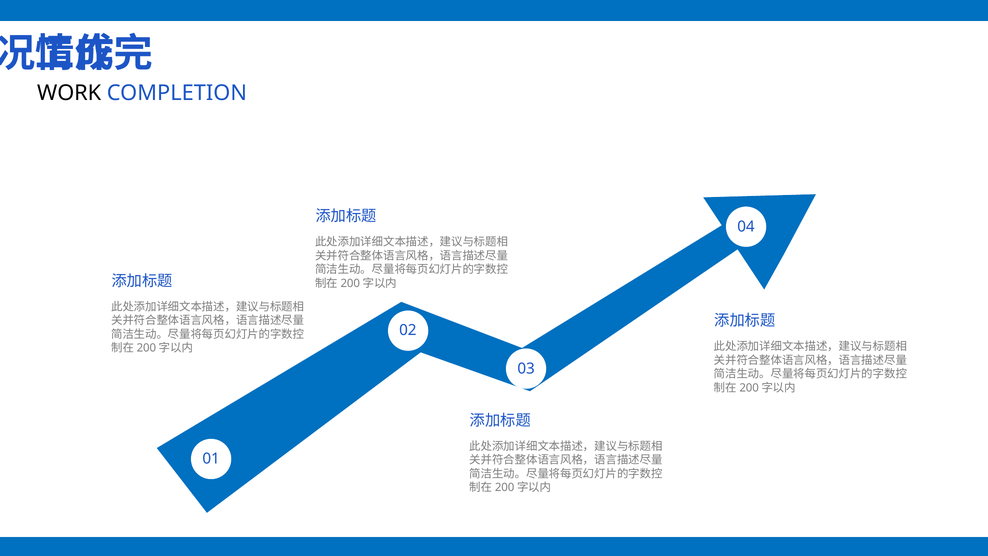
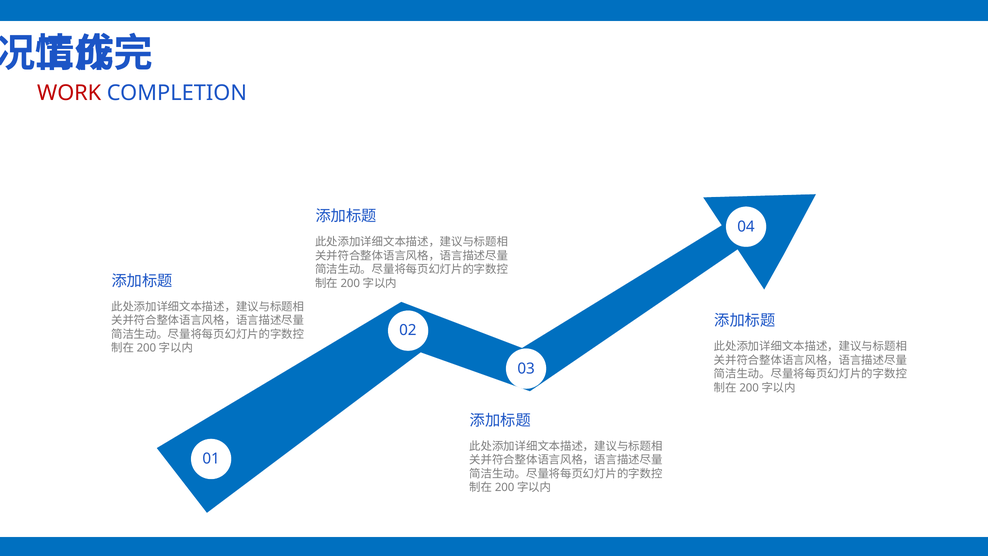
WORK colour: black -> red (69, 93)
